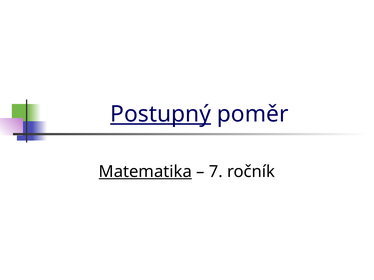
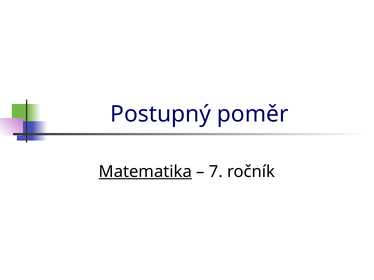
Postupný underline: present -> none (161, 114)
